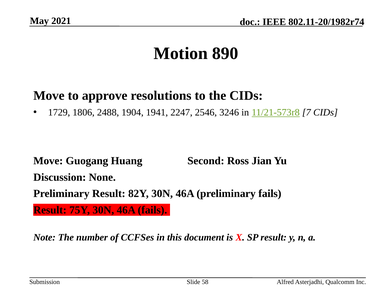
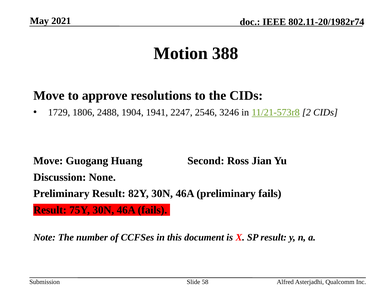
890: 890 -> 388 (225, 53)
7: 7 -> 2 (306, 112)
